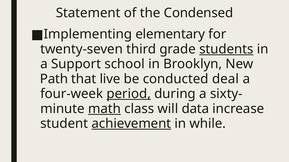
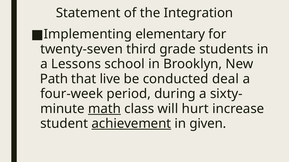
Condensed: Condensed -> Integration (198, 13)
students underline: present -> none (226, 49)
Support: Support -> Lessons (76, 64)
period underline: present -> none (129, 94)
data: data -> hurt (195, 109)
while: while -> given (208, 124)
